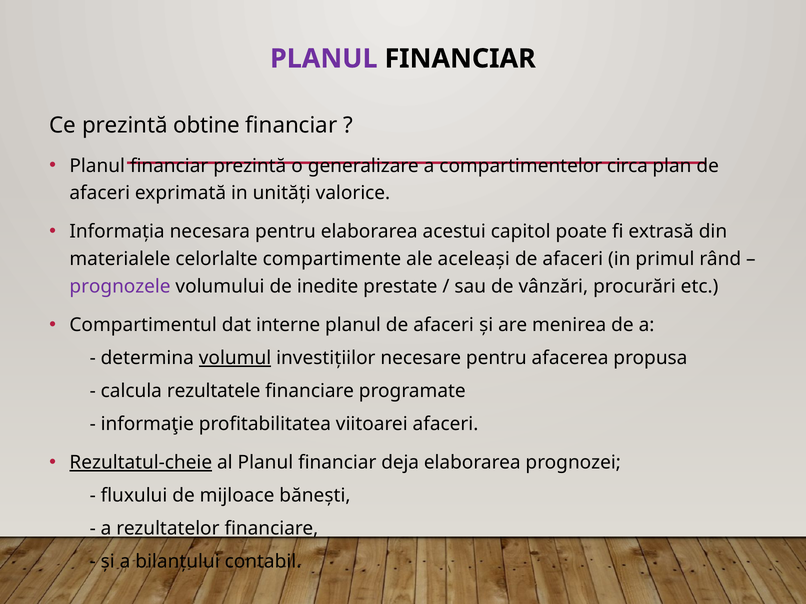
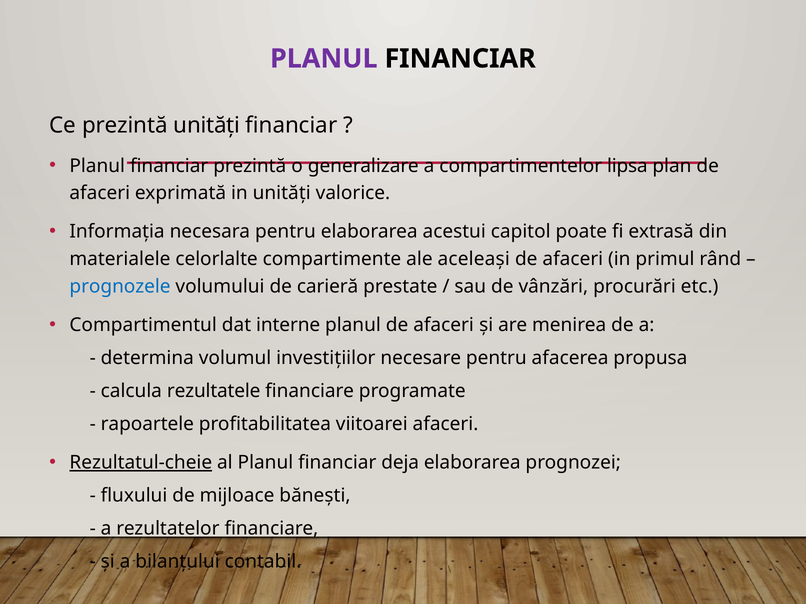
prezintă obtine: obtine -> unități (207, 126)
circa: circa -> lipsa (627, 166)
prognozele colour: purple -> blue (120, 287)
inedite: inedite -> carieră (328, 287)
volumul underline: present -> none (235, 358)
informaţie: informaţie -> rapoartele (147, 424)
